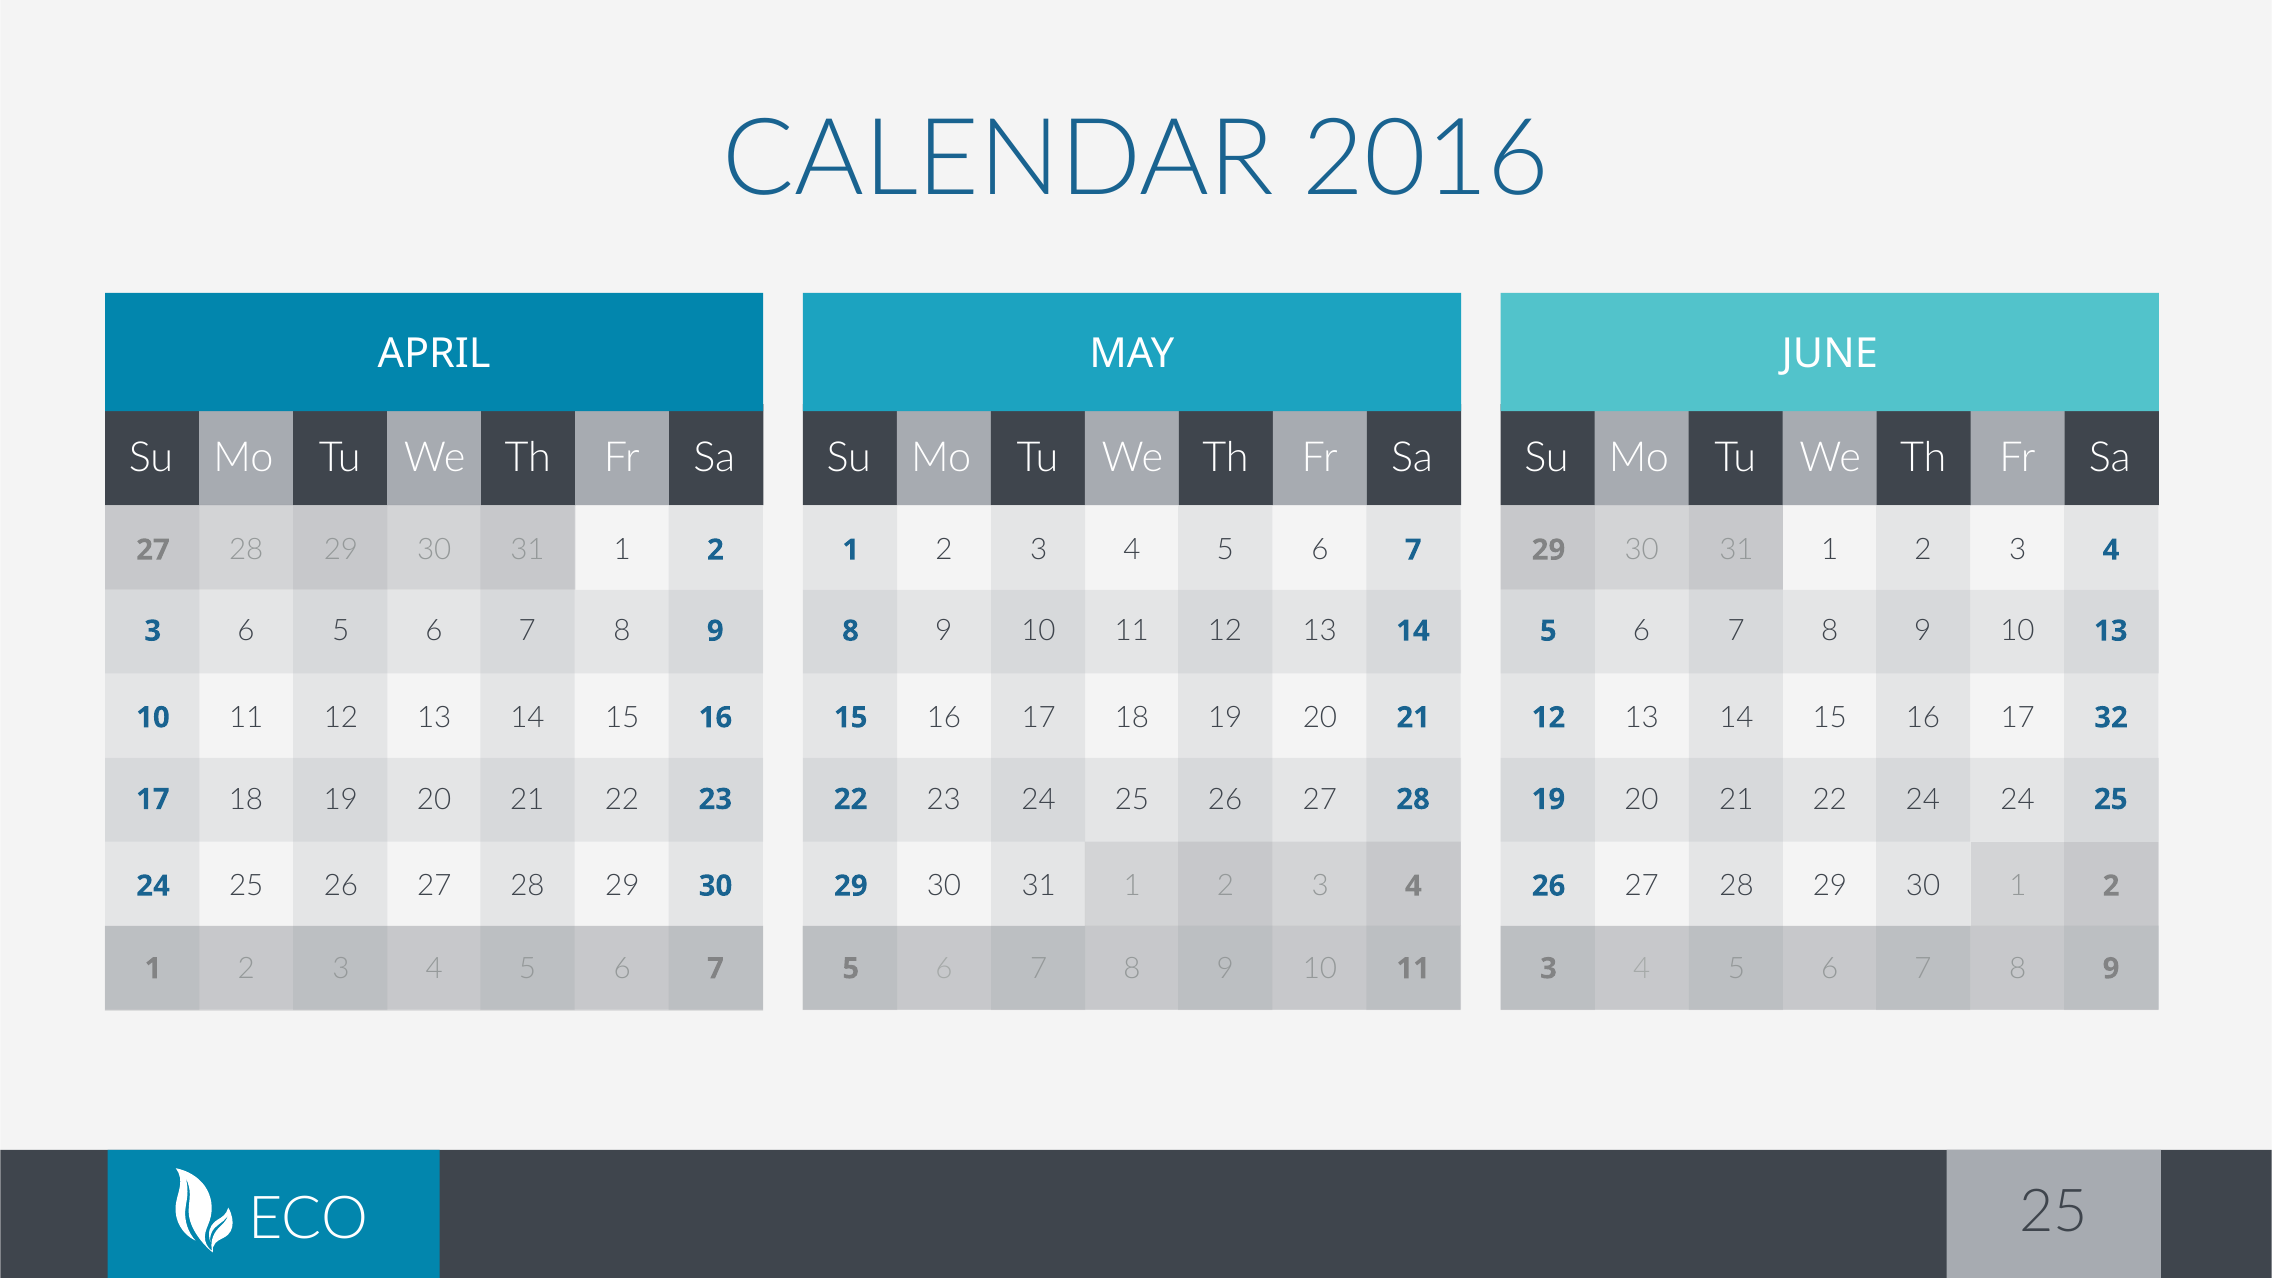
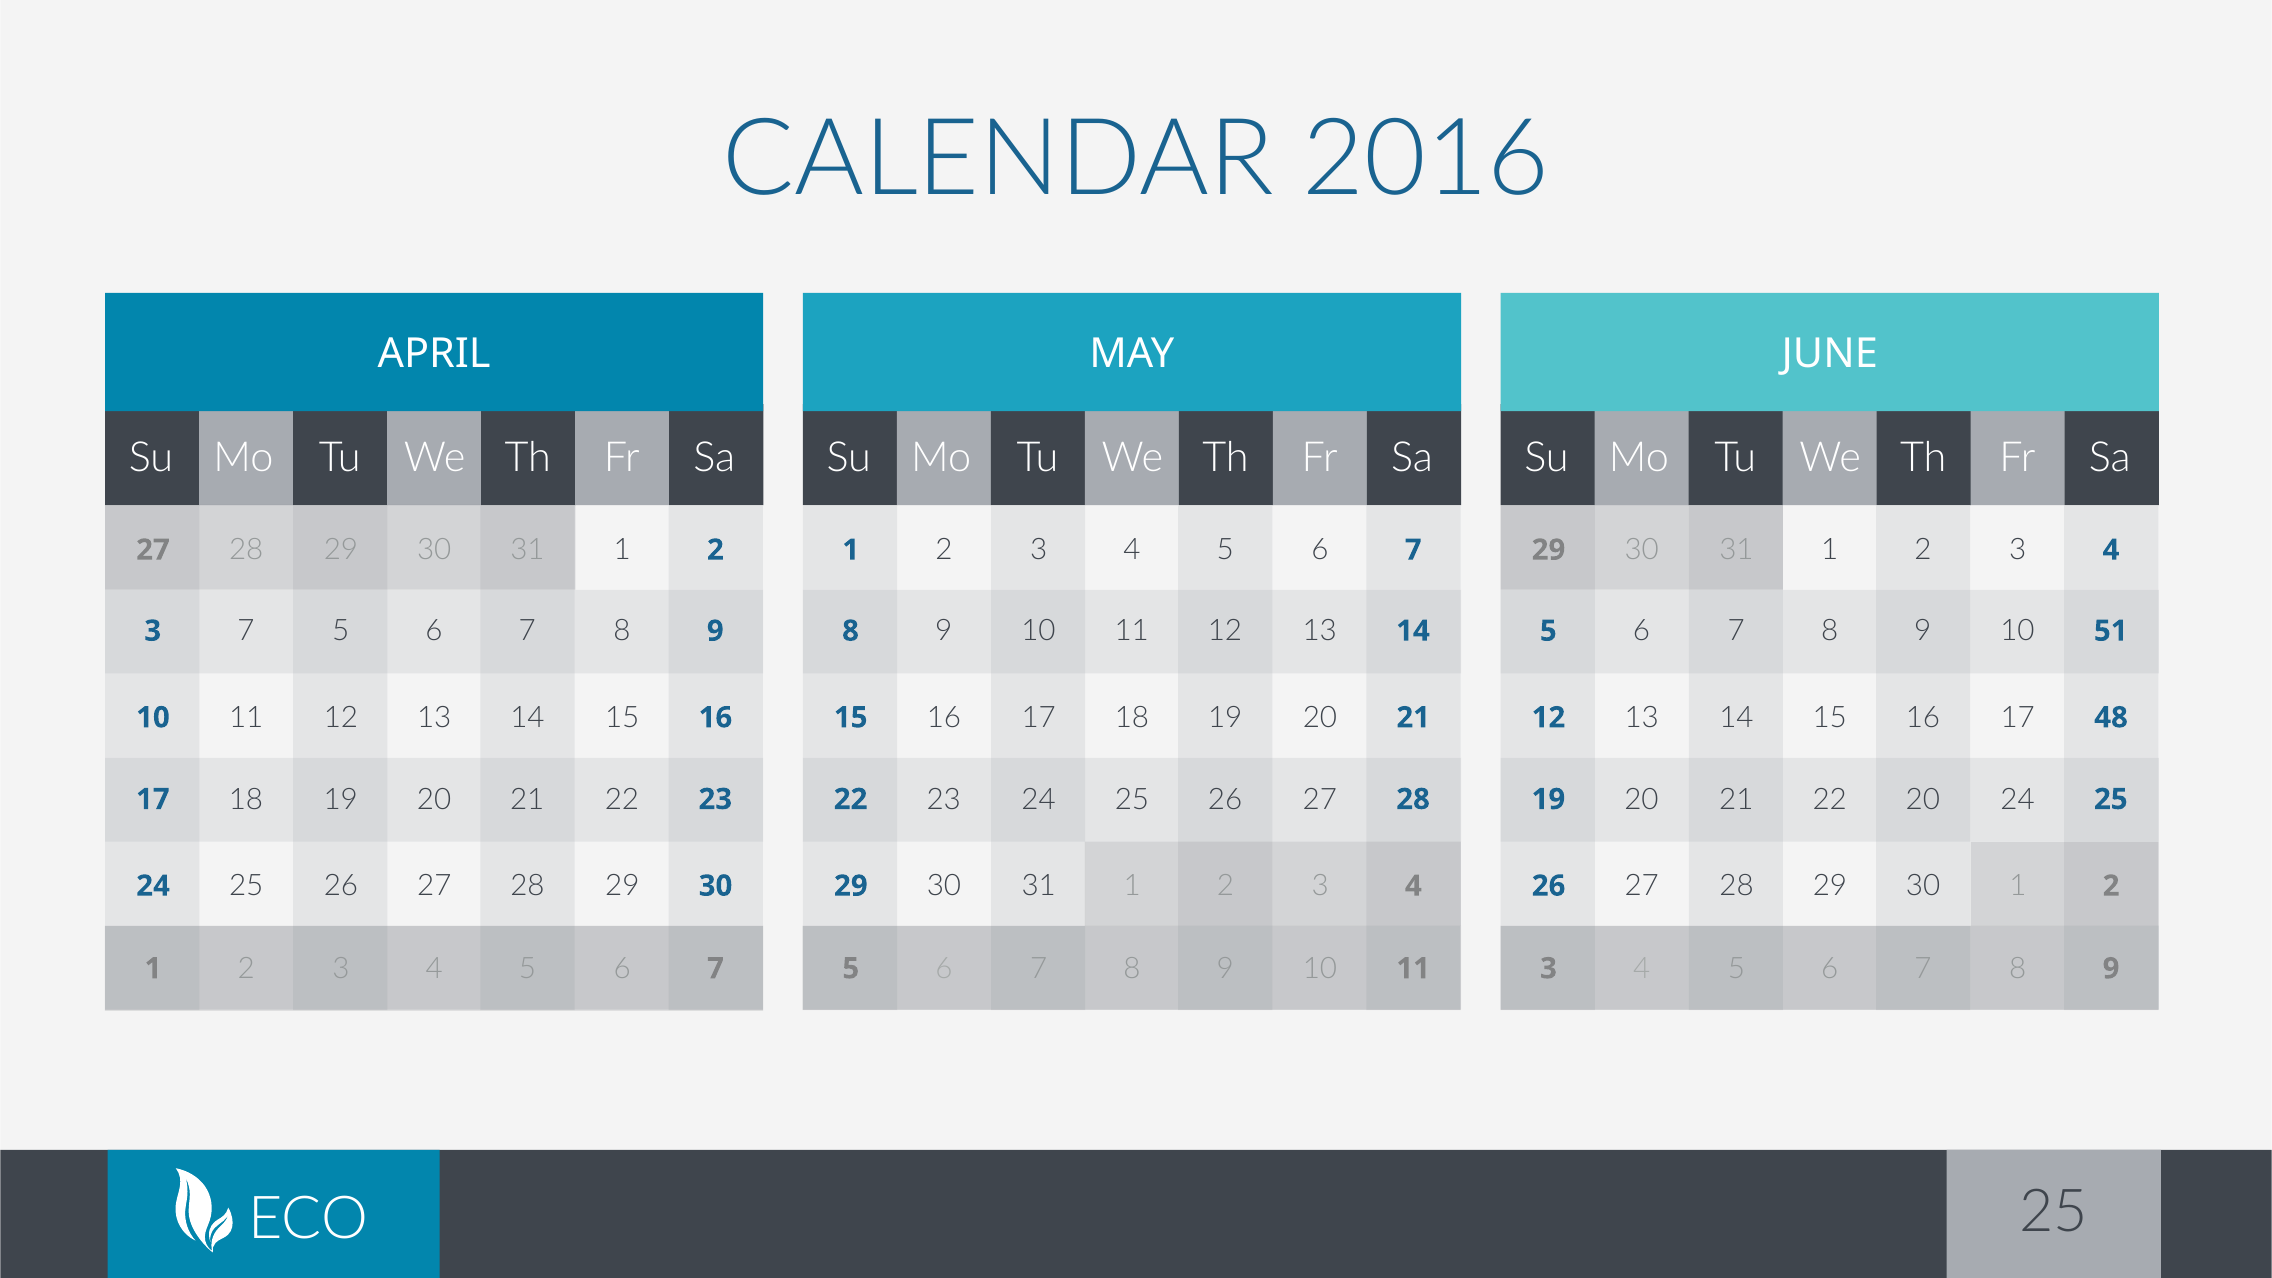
10 13: 13 -> 51 (2111, 631)
3 6: 6 -> 7 (246, 631)
32: 32 -> 48 (2111, 718)
22 24: 24 -> 20 (1923, 799)
